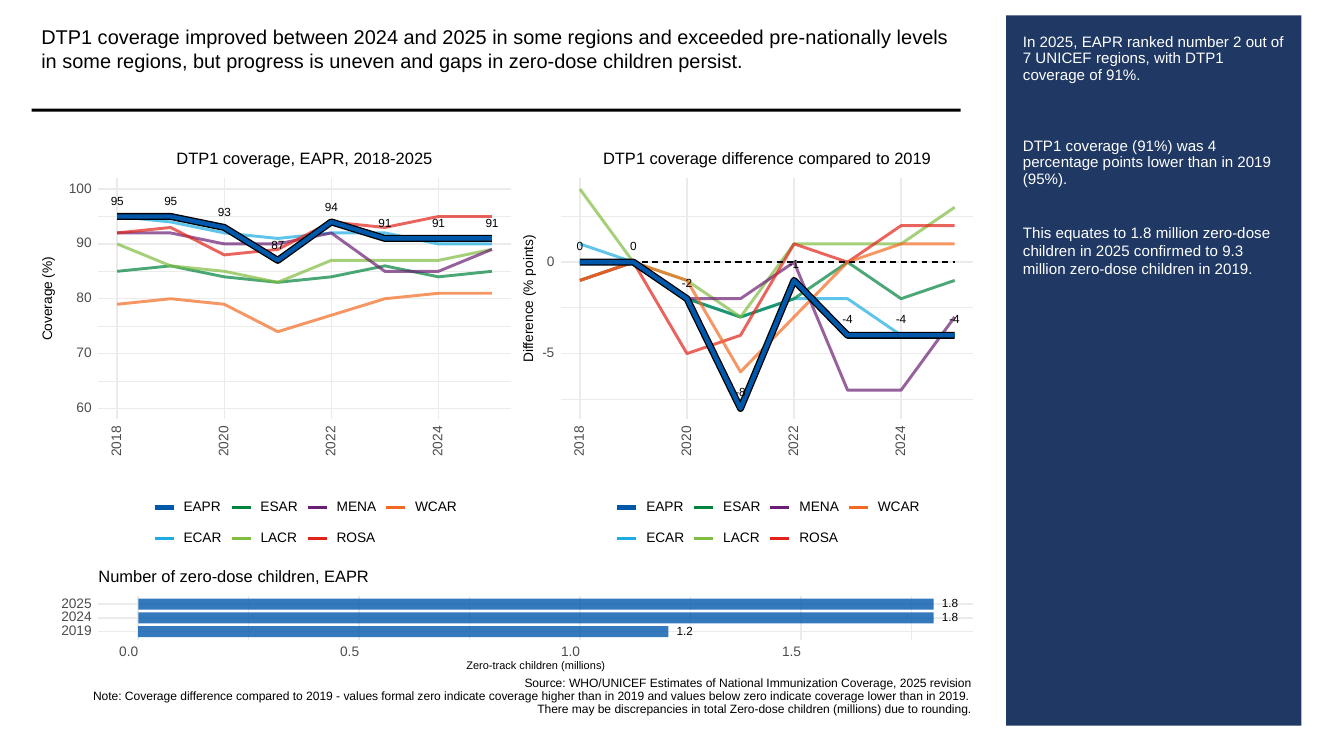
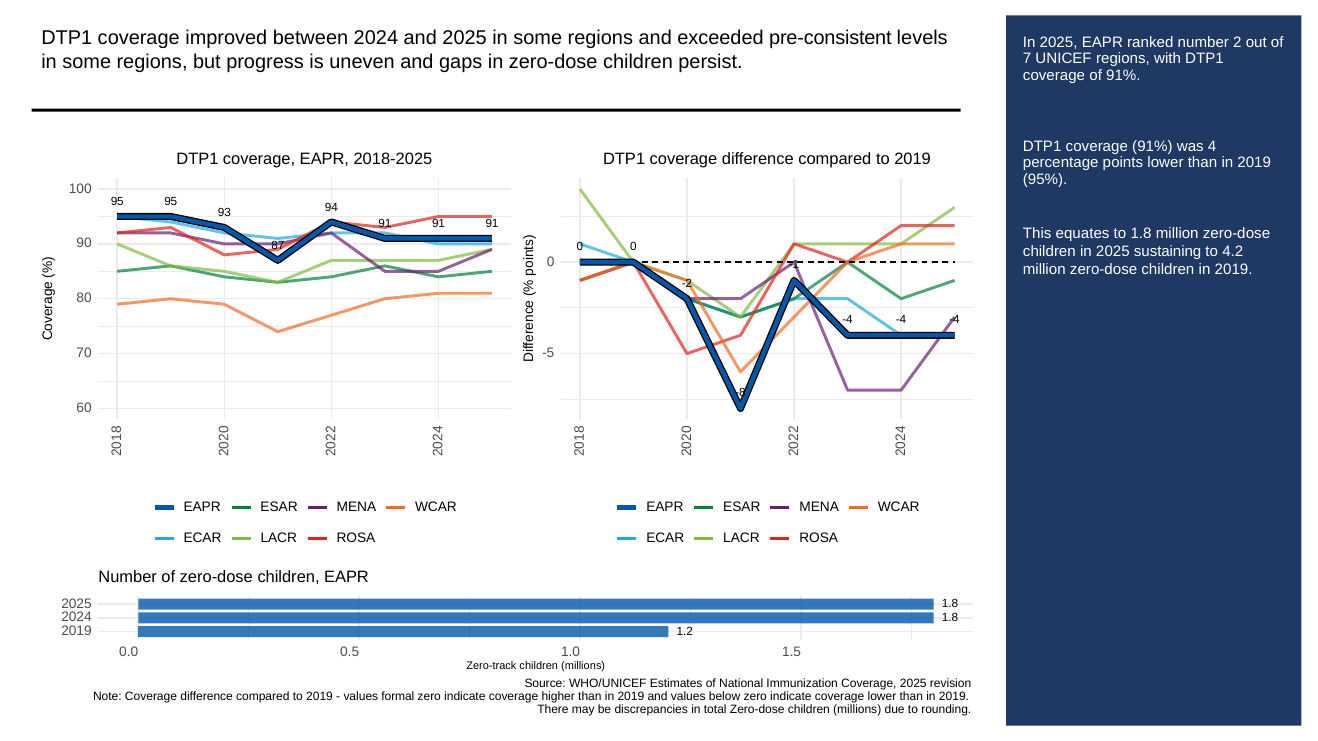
pre-nationally: pre-nationally -> pre-consistent (830, 38)
confirmed: confirmed -> sustaining (1168, 252)
9.3: 9.3 -> 4.2 (1233, 252)
